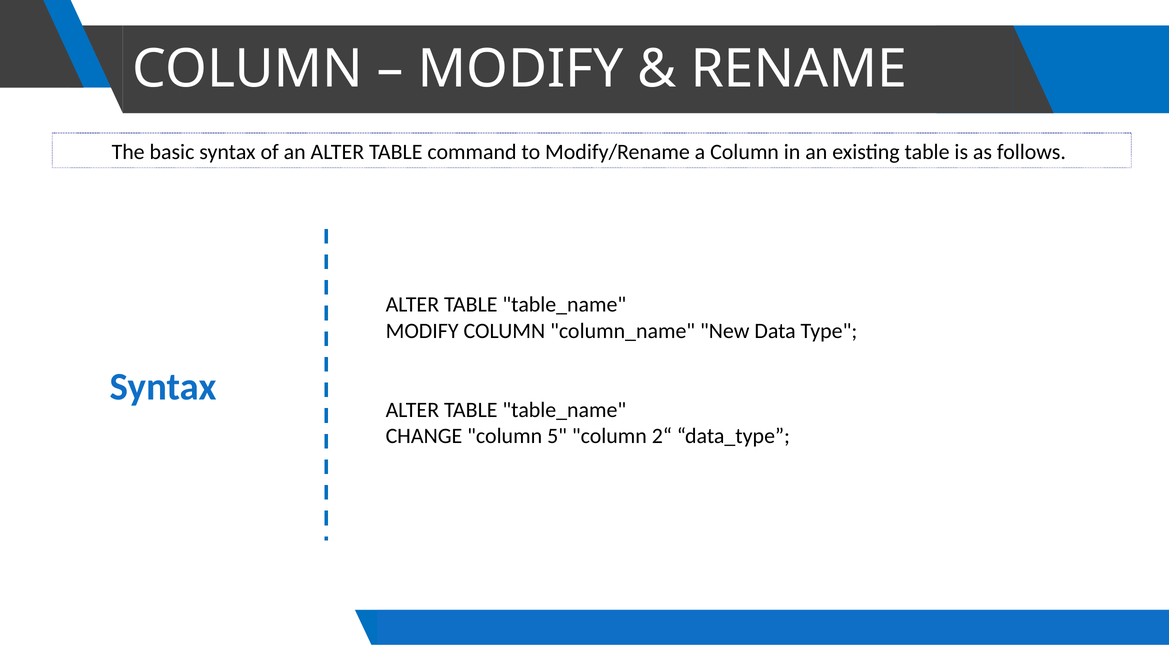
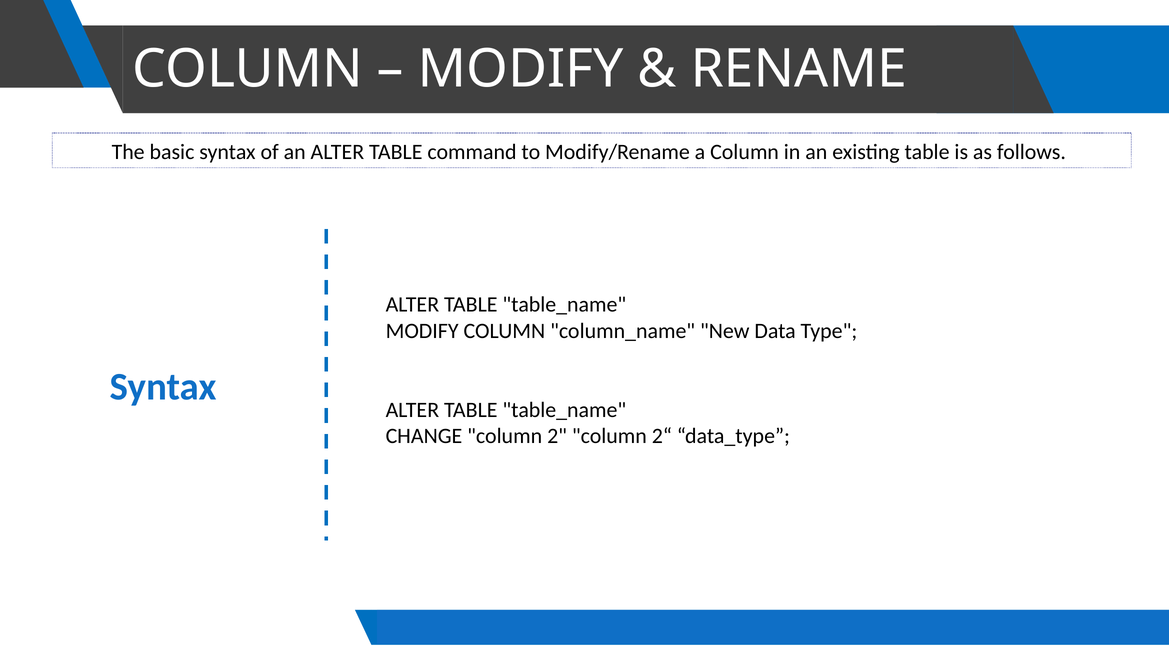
5: 5 -> 2 (557, 436)
